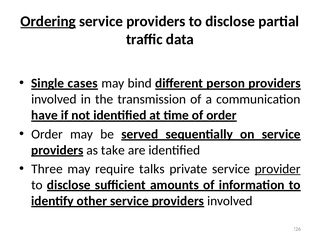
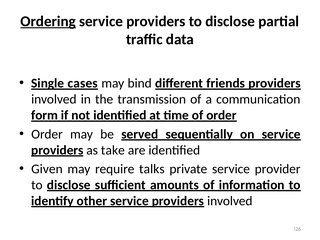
person: person -> friends (226, 83)
have: have -> form (45, 115)
Three: Three -> Given (47, 169)
provider underline: present -> none (278, 169)
